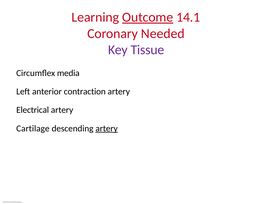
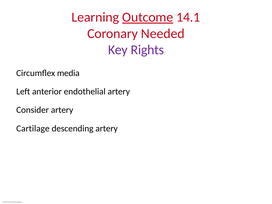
Tissue: Tissue -> Rights (147, 50)
contraction: contraction -> endothelial (85, 92)
Electrical: Electrical -> Consider (33, 110)
artery underline: present -> none (107, 128)
